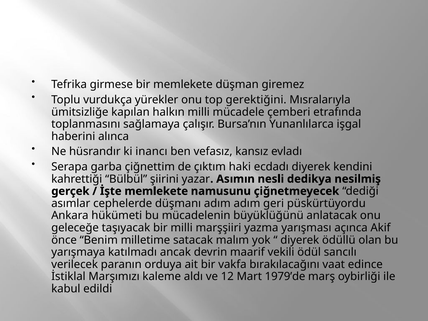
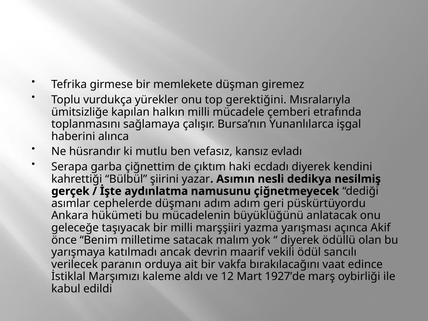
inancı: inancı -> mutlu (151, 152)
İşte memlekete: memlekete -> aydınlatma (156, 191)
1979’de: 1979’de -> 1927’de (285, 277)
